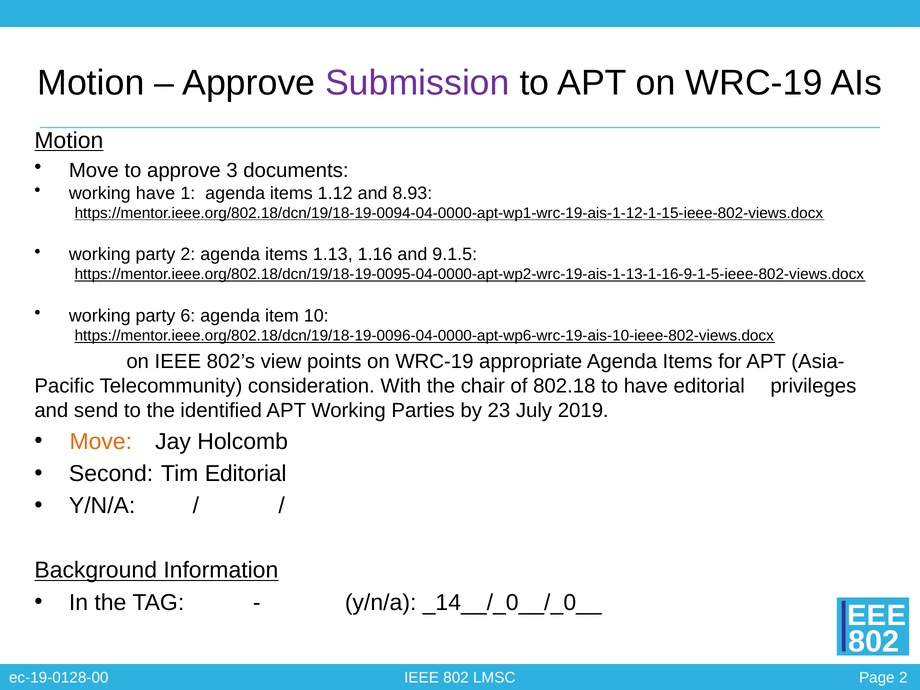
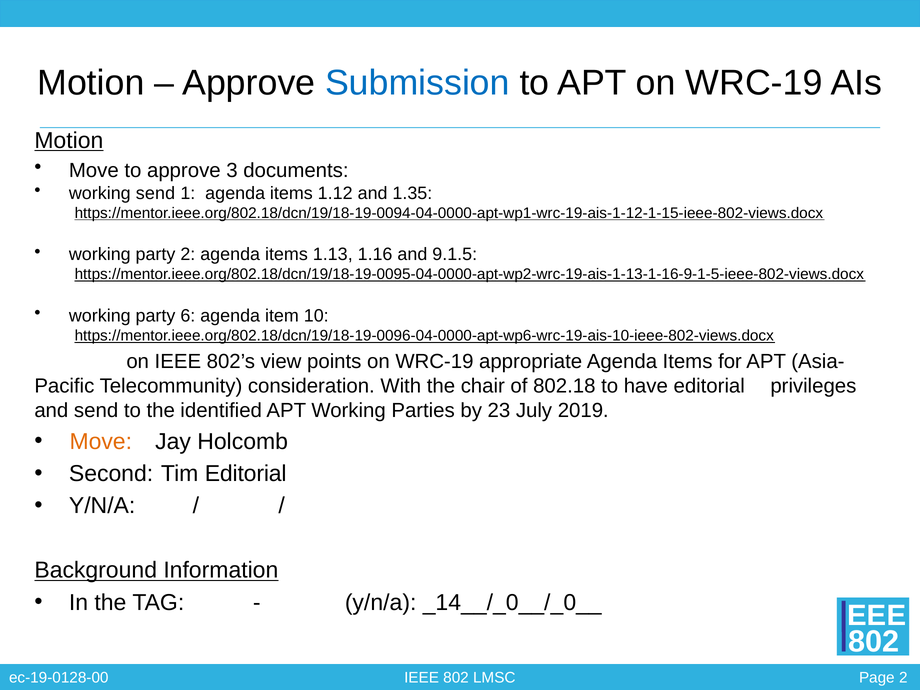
Submission colour: purple -> blue (417, 83)
working have: have -> send (155, 193)
8.93: 8.93 -> 1.35 (412, 193)
